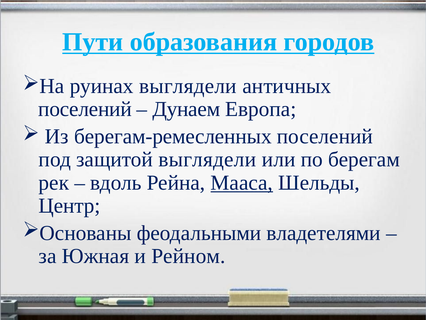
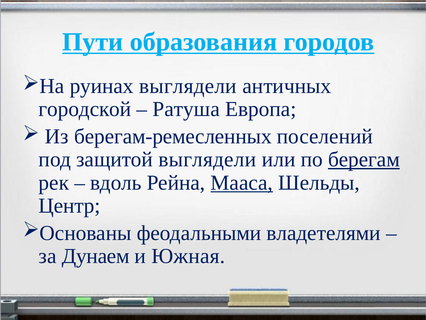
поселений: поселений -> городской (85, 109)
Дунаем: Дунаем -> Ратуша (186, 109)
берегам underline: none -> present (364, 159)
Южная: Южная -> Дунаем (96, 256)
Рейном: Рейном -> Южная (188, 256)
